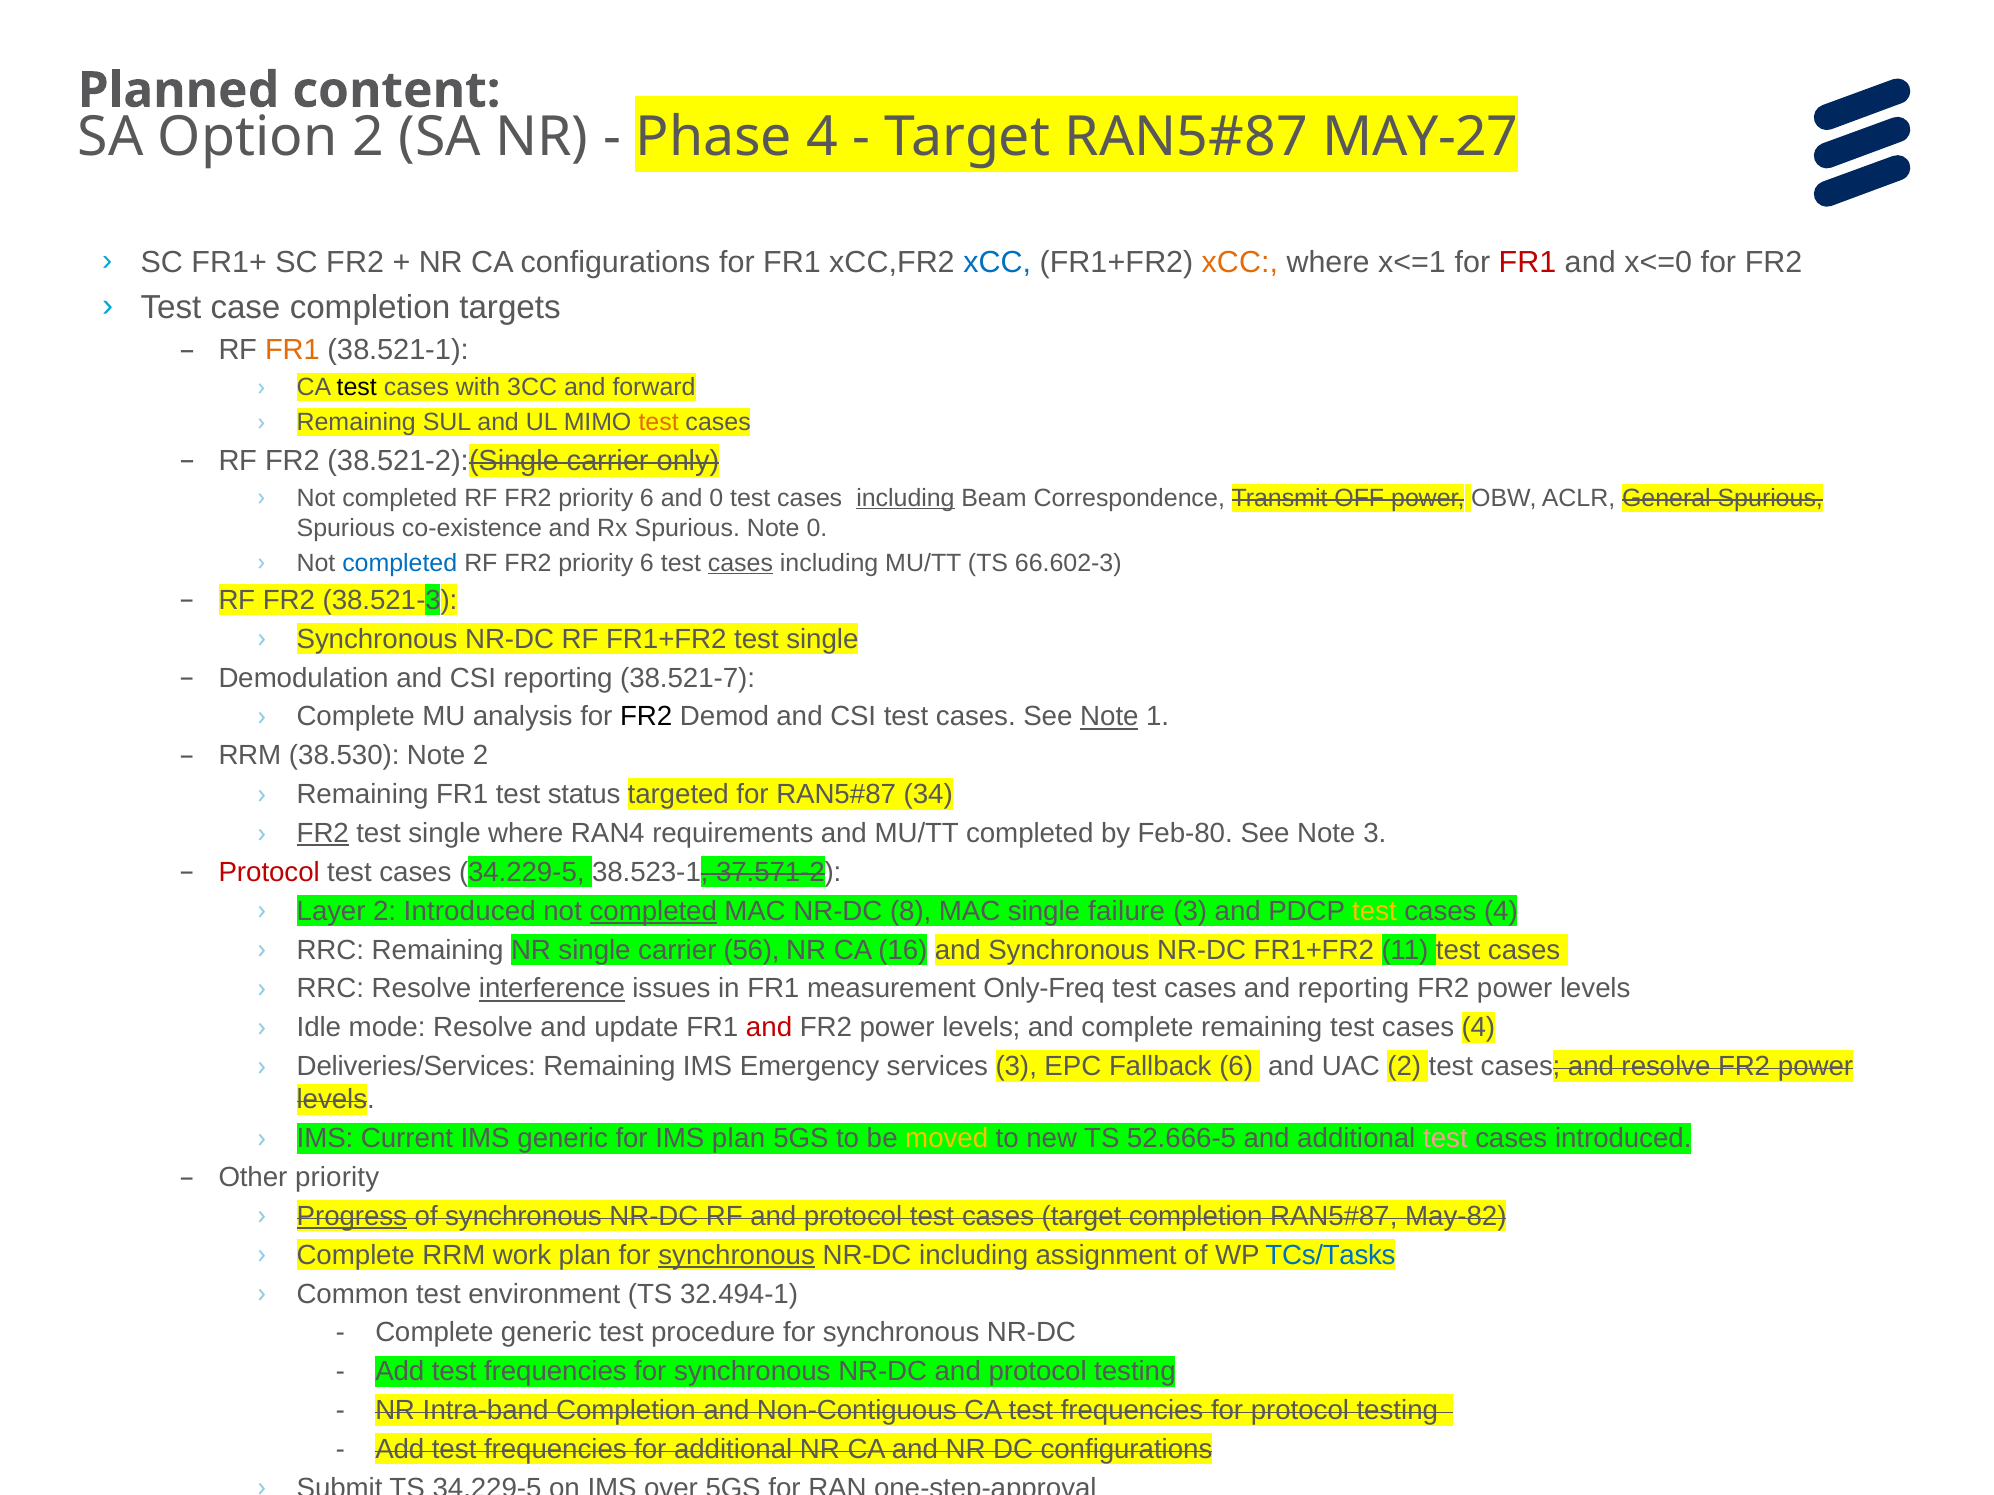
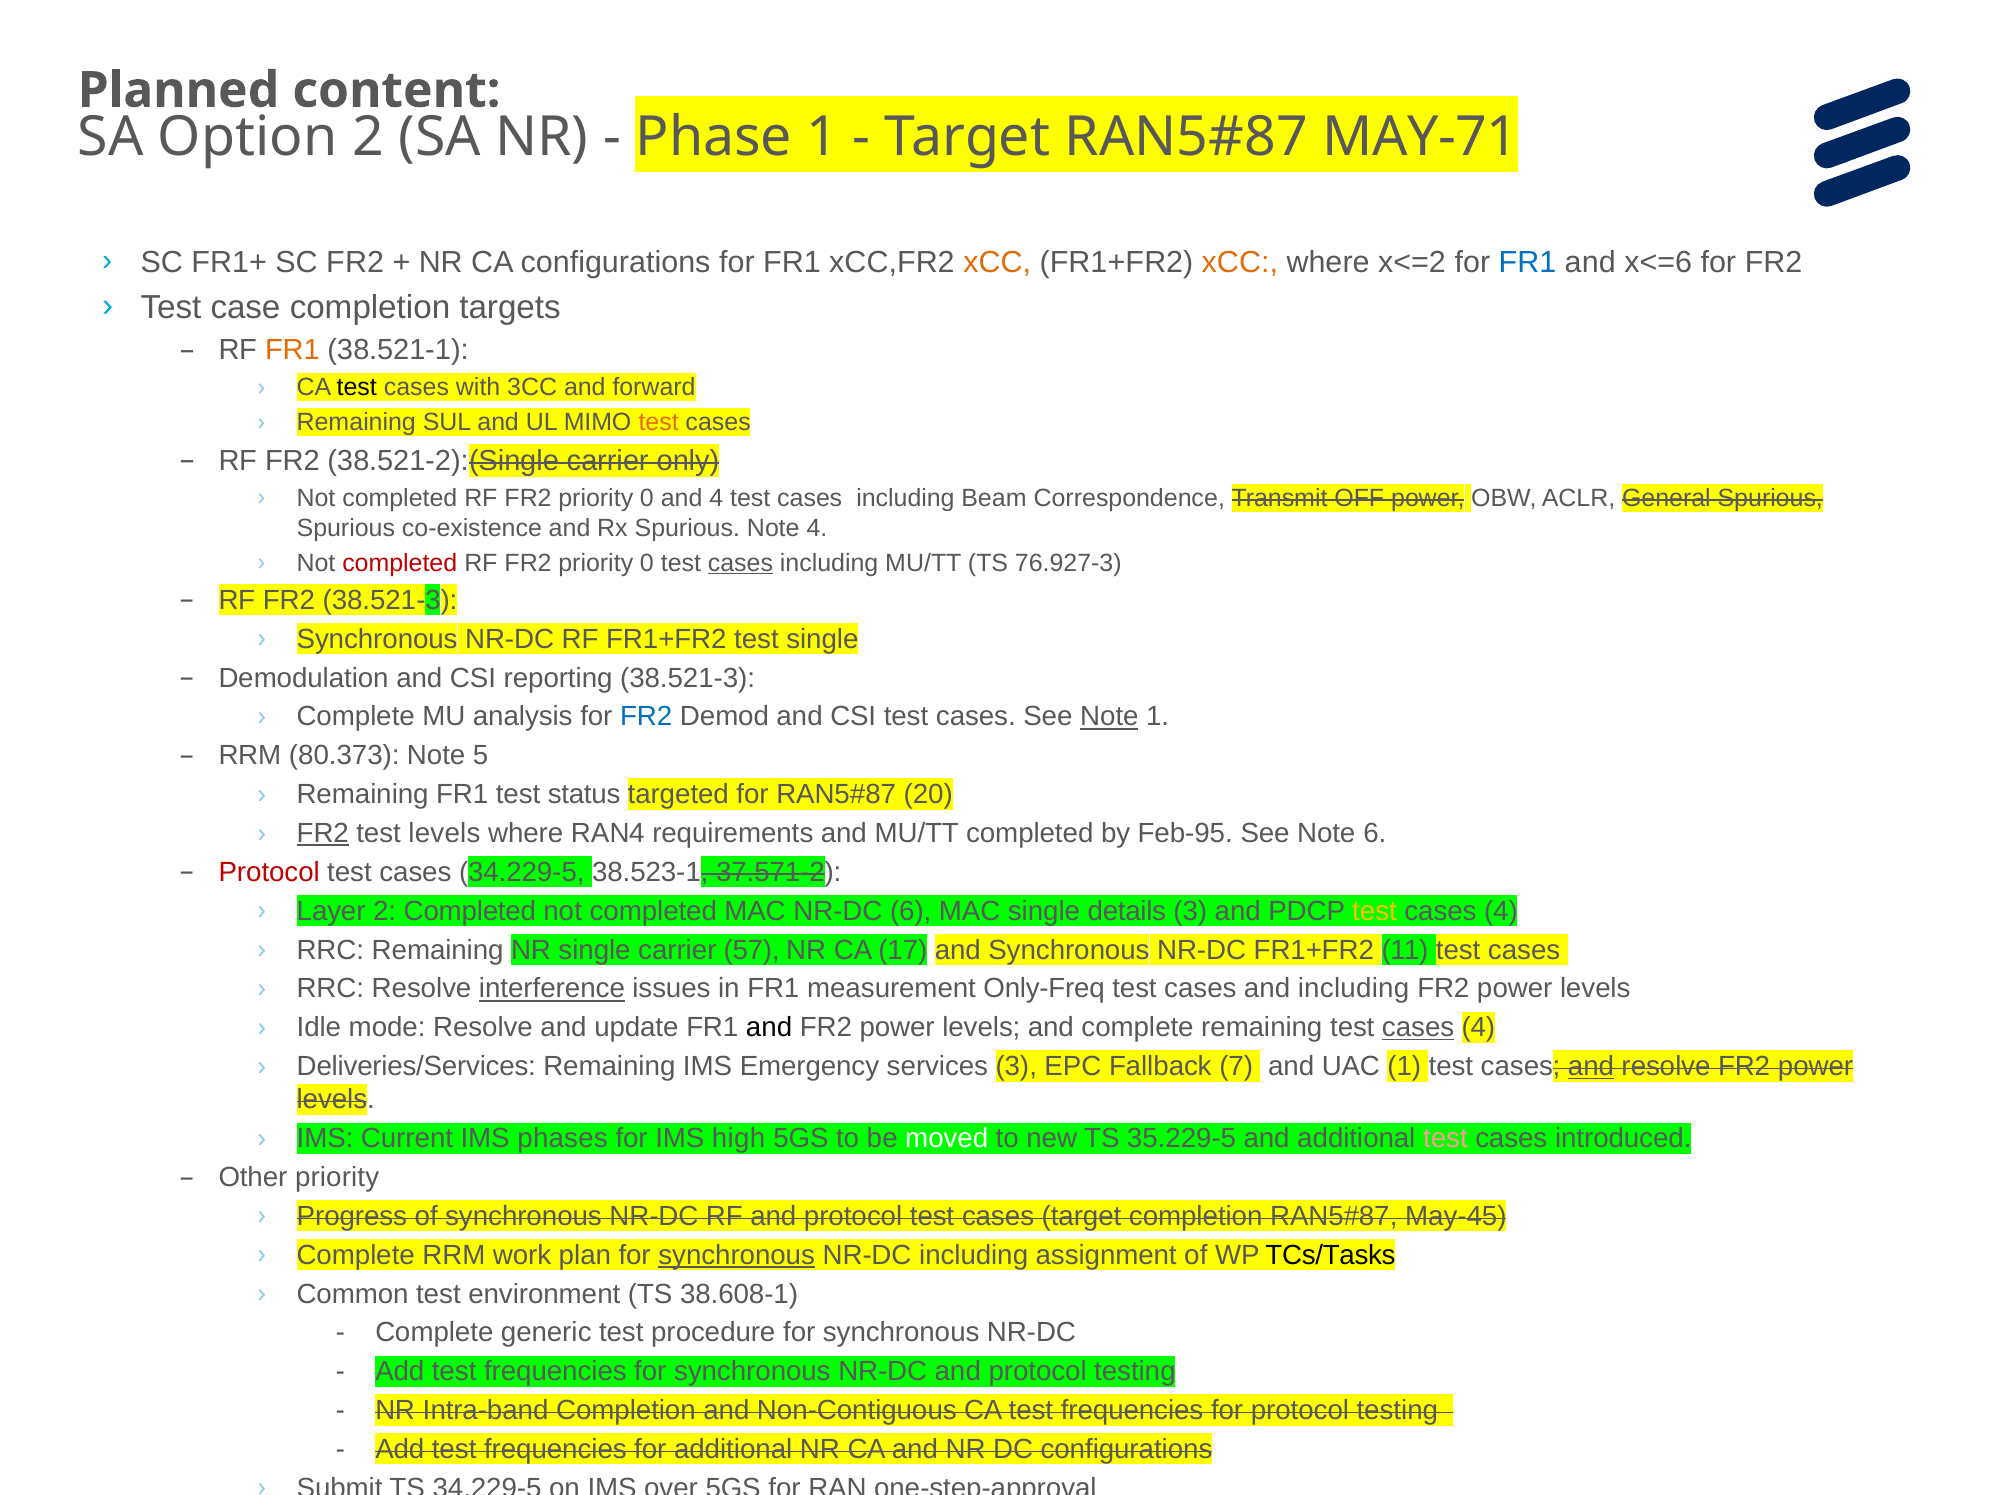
Phase 4: 4 -> 1 (822, 137)
MAY-27: MAY-27 -> MAY-71 (1420, 137)
xCC colour: blue -> orange (997, 262)
x<=1: x<=1 -> x<=2 (1412, 262)
FR1 colour: red -> blue (1528, 262)
x<=0: x<=0 -> x<=6 (1658, 262)
6: 6 -> 0 (647, 498)
and 0: 0 -> 4 (716, 498)
including underline: present -> none (905, 498)
Note 0: 0 -> 4 (817, 528)
completed colour: blue -> red (400, 563)
6: 6 -> 0 (647, 563)
66.602-3: 66.602-3 -> 76.927-3 (1068, 563)
reporting 38.521-7: 38.521-7 -> 38.521-3 (688, 678)
FR2 colour: black -> blue (646, 717)
38.530: 38.530 -> 80.373 (344, 756)
2: 2 -> 5 (481, 756)
34: 34 -> 20 (928, 795)
single: single -> levels (444, 834)
Feb-80: Feb-80 -> Feb-95 (1185, 834)
Note 3: 3 -> 6 (1375, 834)
2 Introduced: Introduced -> Completed (470, 911)
completed underline: present -> none (653, 911)
NR-DC 8: 8 -> 6 (911, 911)
failure: failure -> details (1127, 911)
56: 56 -> 57 (752, 950)
16: 16 -> 17 (903, 950)
and reporting: reporting -> including (1354, 989)
and colour: red -> black (769, 1028)
cases underline: none -> present (1418, 1028)
Fallback 6: 6 -> 7 (1236, 1067)
UAC 2: 2 -> 1 (1404, 1067)
and underline: none -> present (1591, 1067)
IMS generic: generic -> phases (563, 1139)
IMS plan: plan -> high (739, 1139)
moved colour: yellow -> white (947, 1139)
52.666-5: 52.666-5 -> 35.229-5 (1182, 1139)
Progress underline: present -> none (352, 1217)
May-82: May-82 -> May-45 (1456, 1217)
TCs/Tasks colour: blue -> black (1331, 1256)
32.494-1: 32.494-1 -> 38.608-1 (739, 1294)
